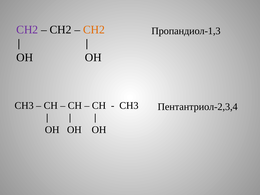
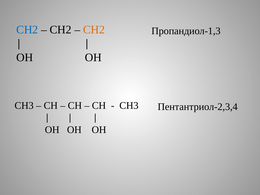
CH2 colour: purple -> blue (27, 30)
